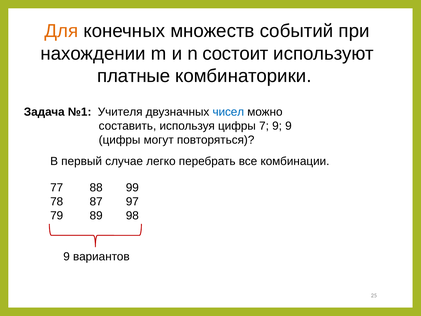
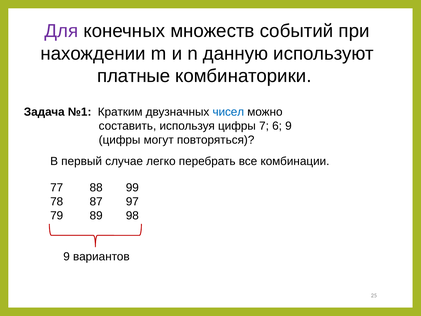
Для colour: orange -> purple (61, 31)
состоит: состоит -> данную (235, 54)
Учителя: Учителя -> Кратким (120, 112)
7 9: 9 -> 6 (277, 126)
